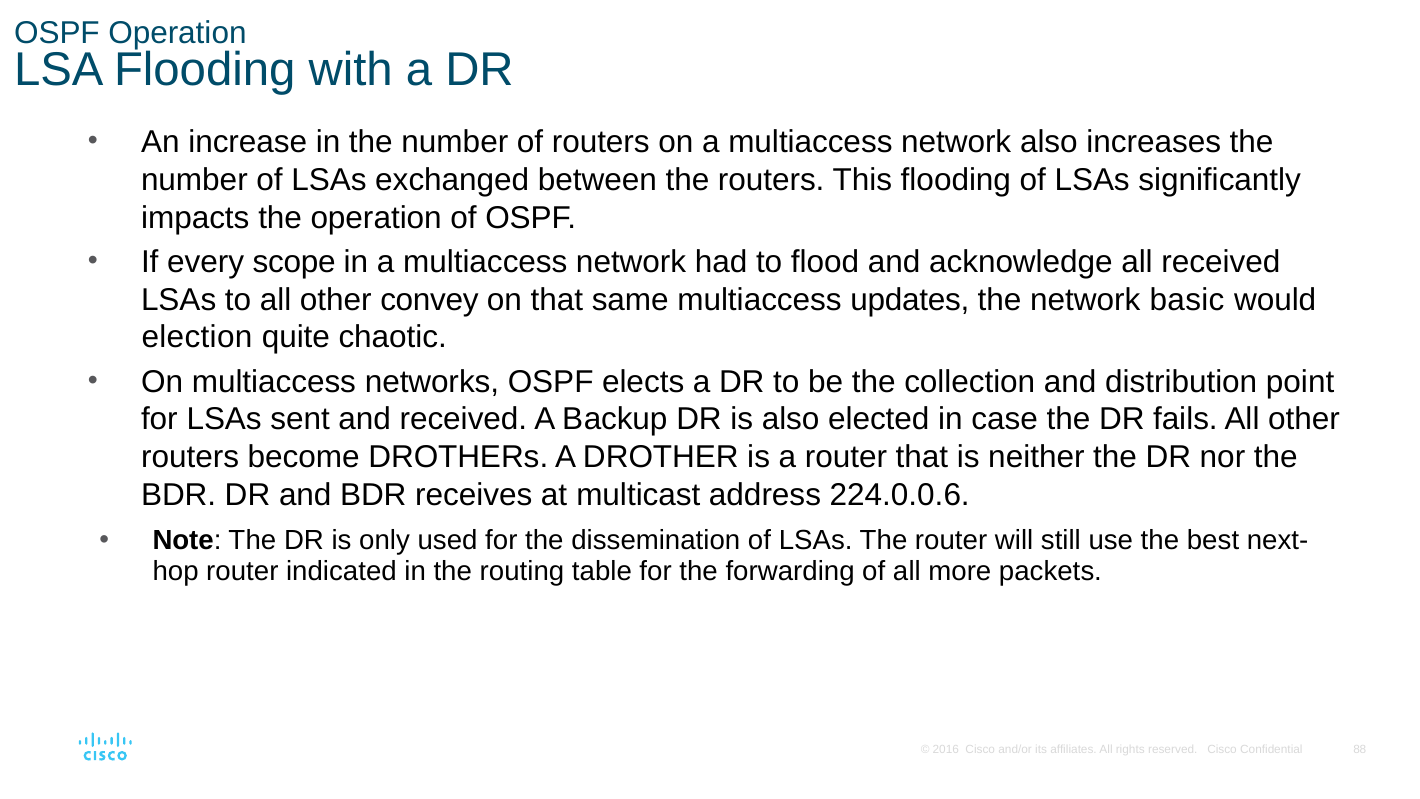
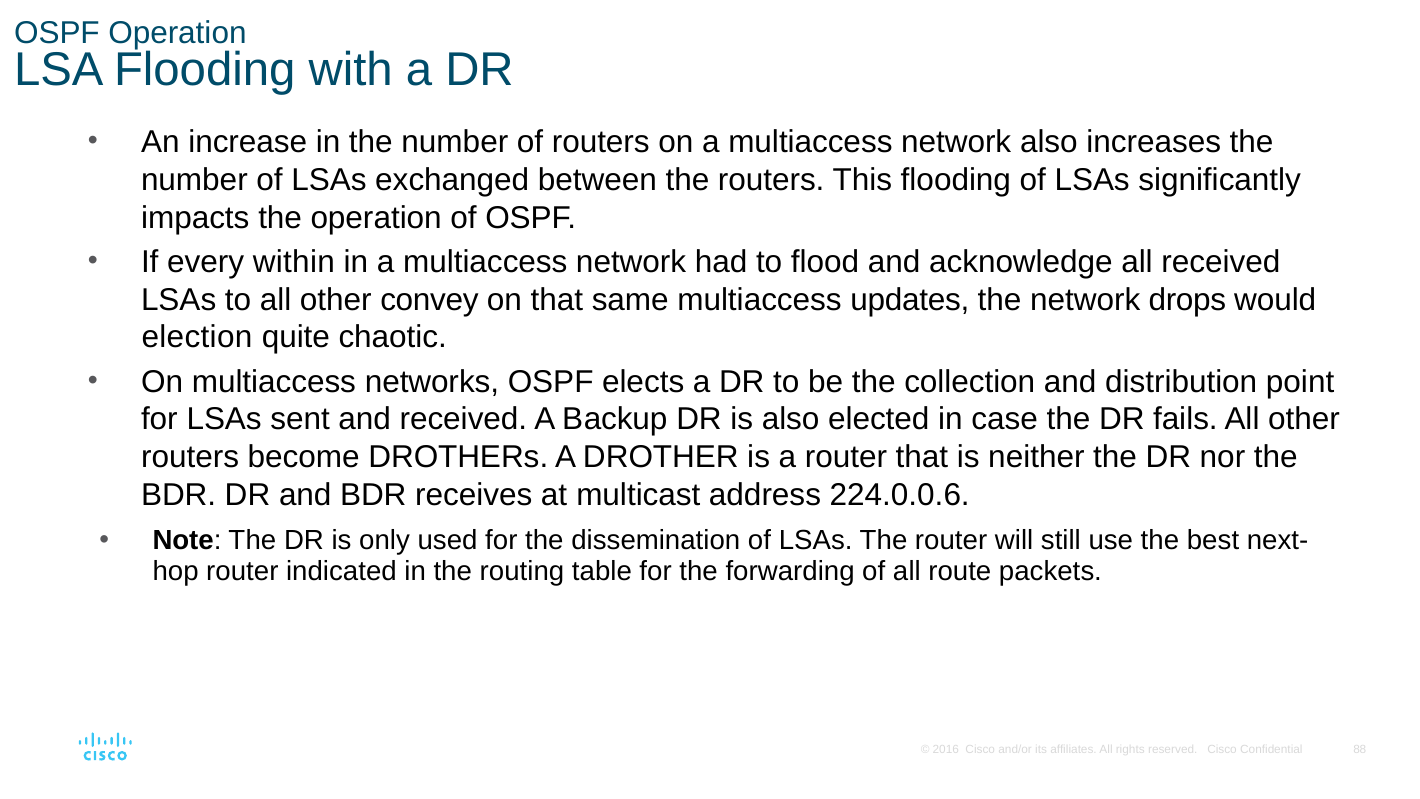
scope: scope -> within (294, 262)
basic: basic -> drops (1187, 300)
more: more -> route (960, 571)
